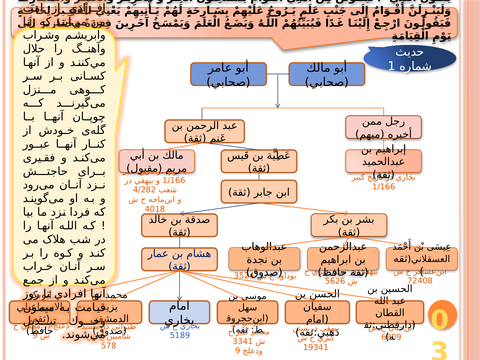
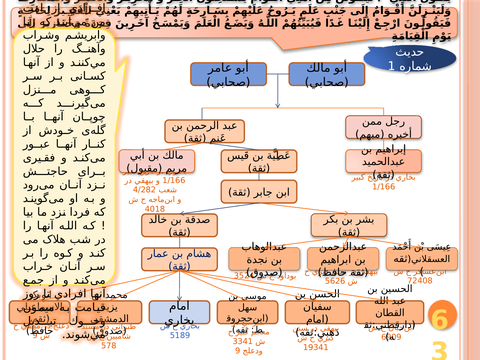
0: 0 -> 6 (440, 320)
